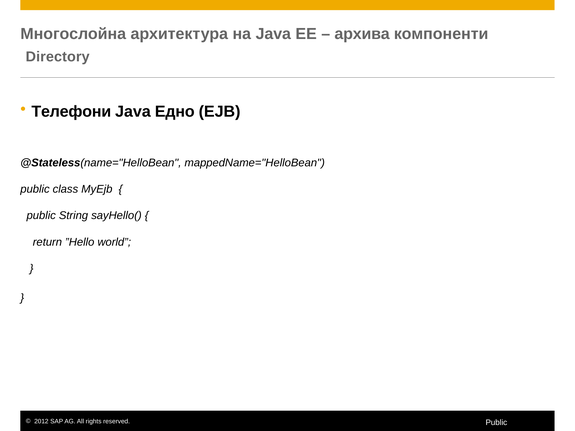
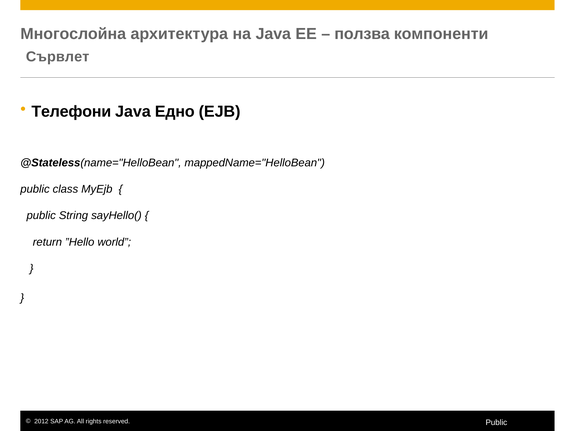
архива: архива -> ползва (362, 34)
Directory: Directory -> Сървлет (58, 57)
